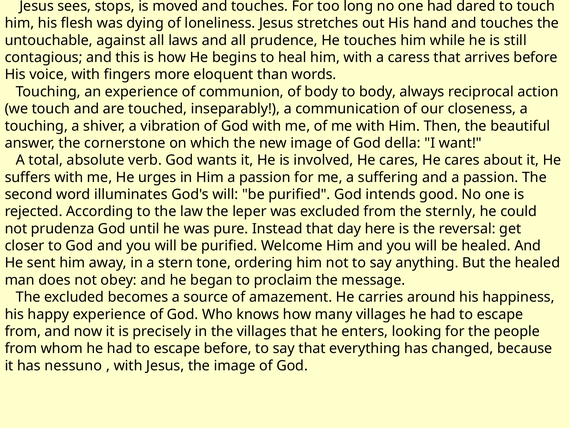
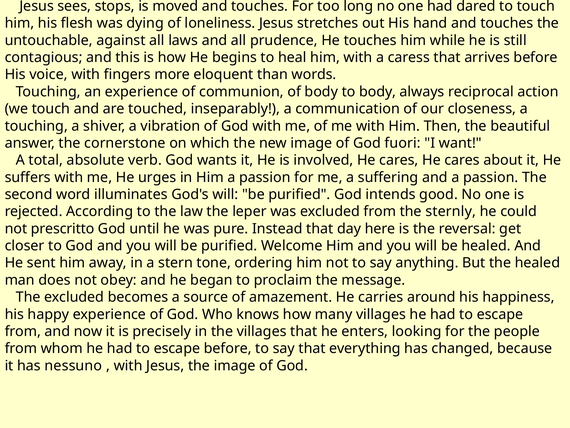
della: della -> fuori (403, 143)
prudenza: prudenza -> prescritto (63, 228)
